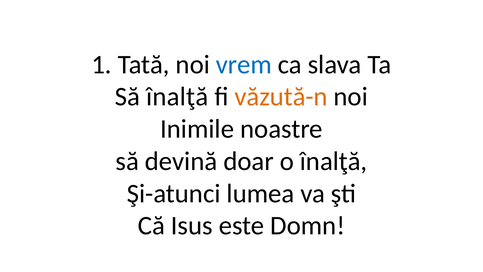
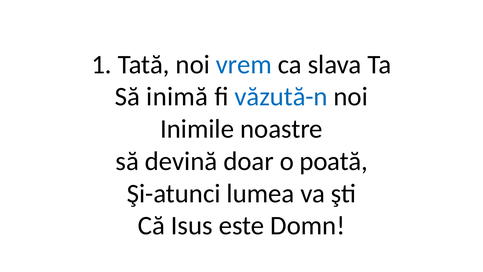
Să înalţă: înalţă -> inimă (177, 97)
văzută-n colour: orange -> blue (281, 97)
o înalţă: înalţă -> poată (334, 161)
